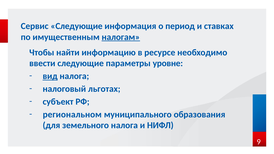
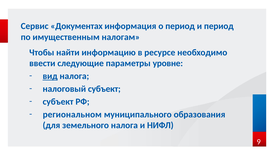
Сервис Следующие: Следующие -> Документах (77, 26)
и ставках: ставках -> период (219, 26)
налогам underline: present -> none (121, 37)
налоговый льготах: льготах -> субъект (104, 89)
